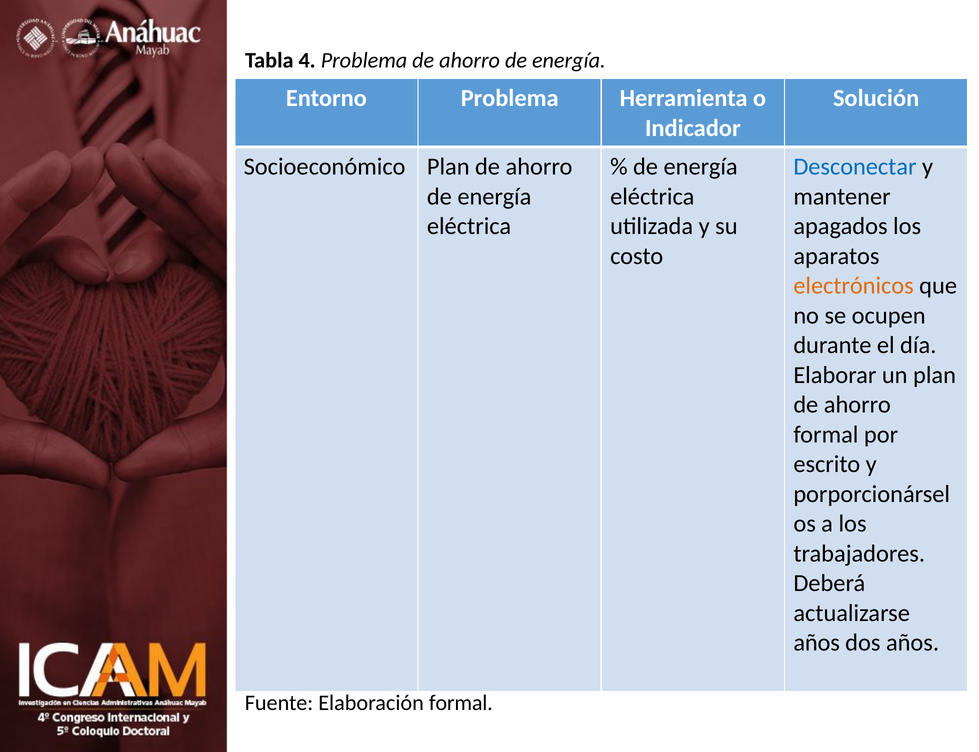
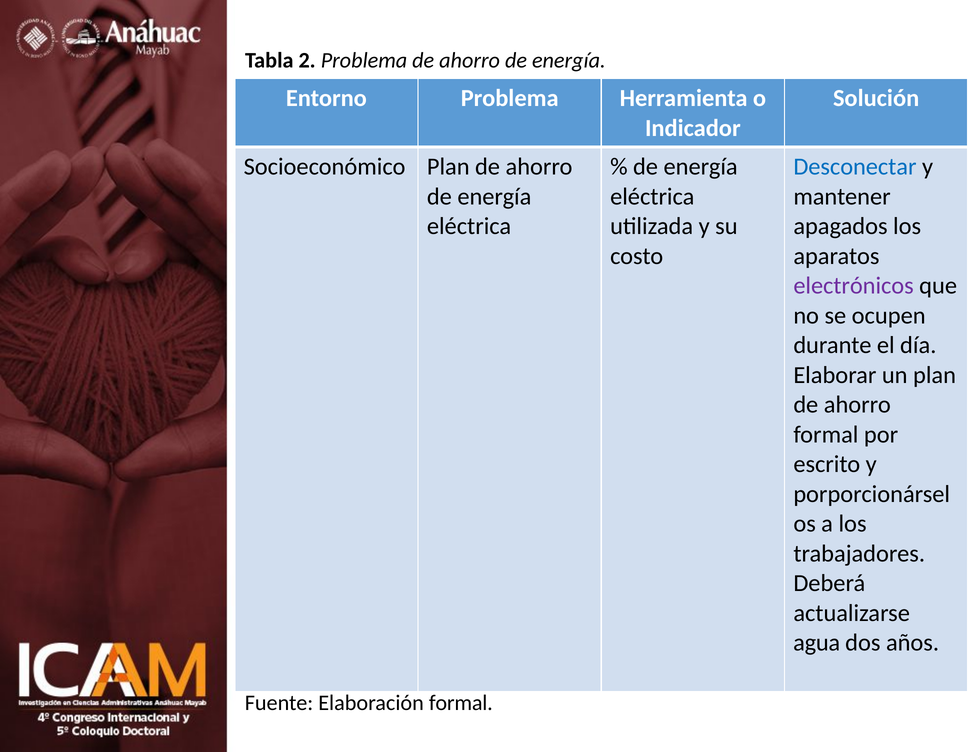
4: 4 -> 2 (307, 60)
electrónicos colour: orange -> purple (854, 286)
años: años -> agua (817, 643)
